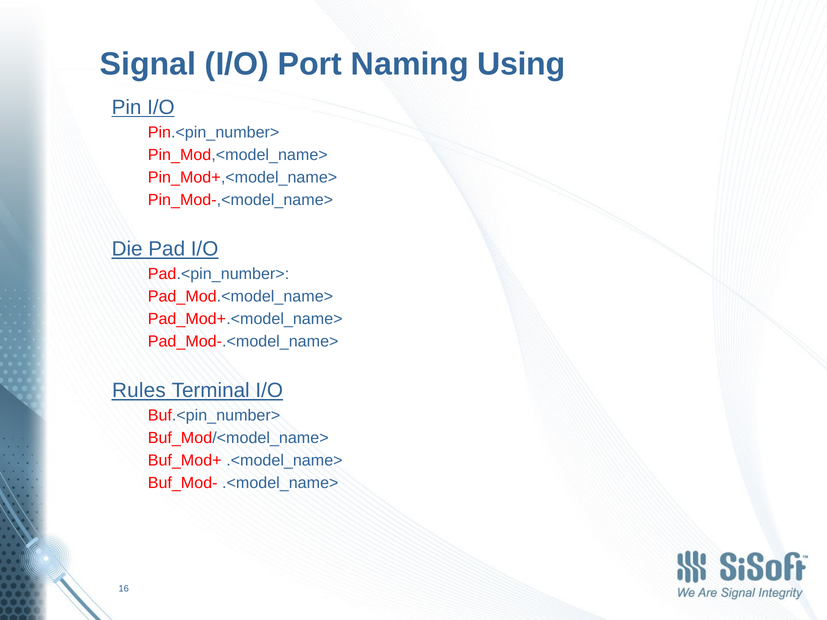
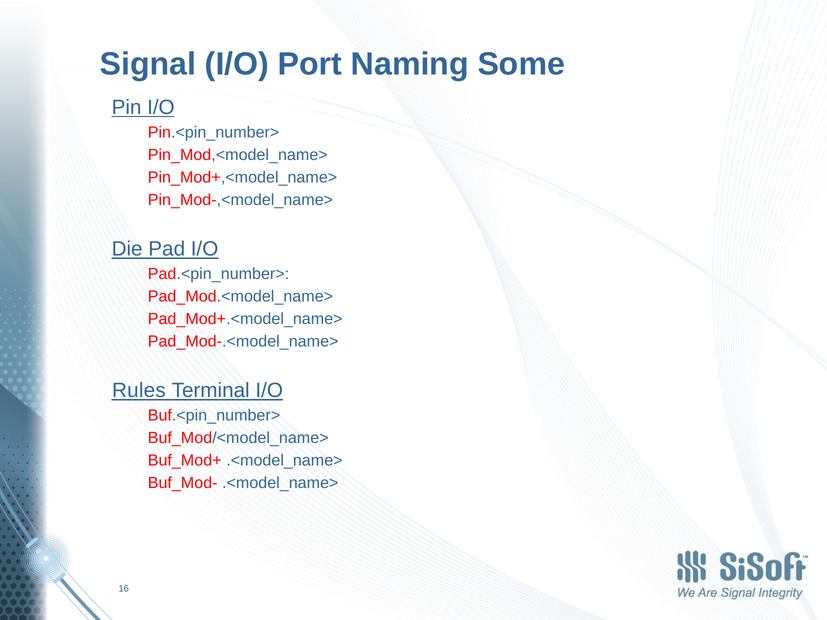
Using: Using -> Some (521, 64)
